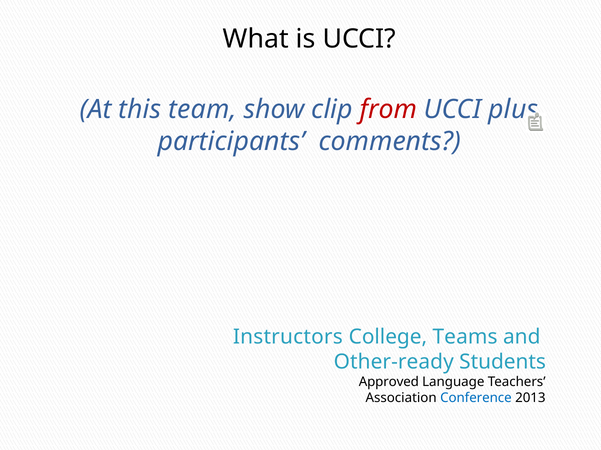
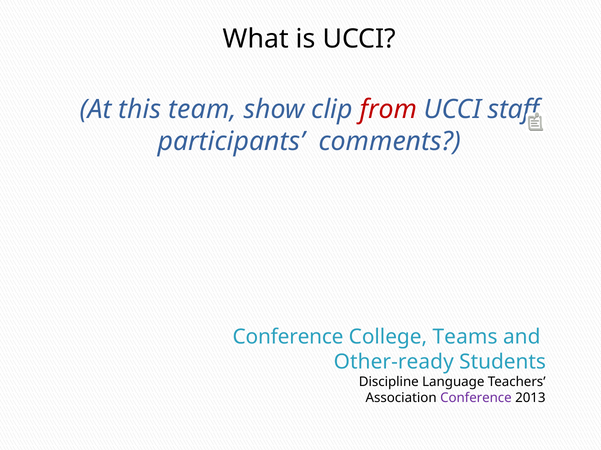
plus: plus -> staff (514, 110)
Instructors: Instructors -> Conference (288, 337)
Approved: Approved -> Discipline (389, 383)
Conference colour: blue -> purple (476, 399)
